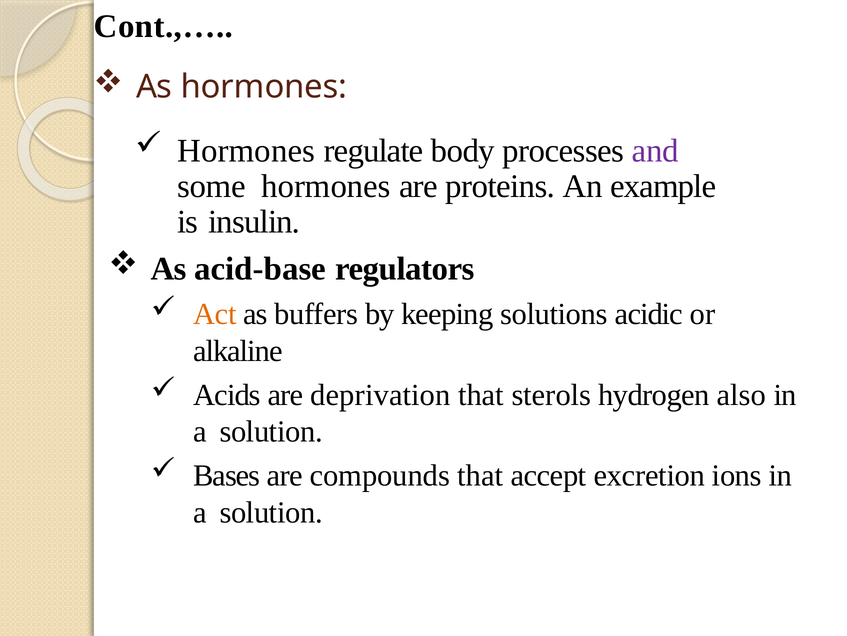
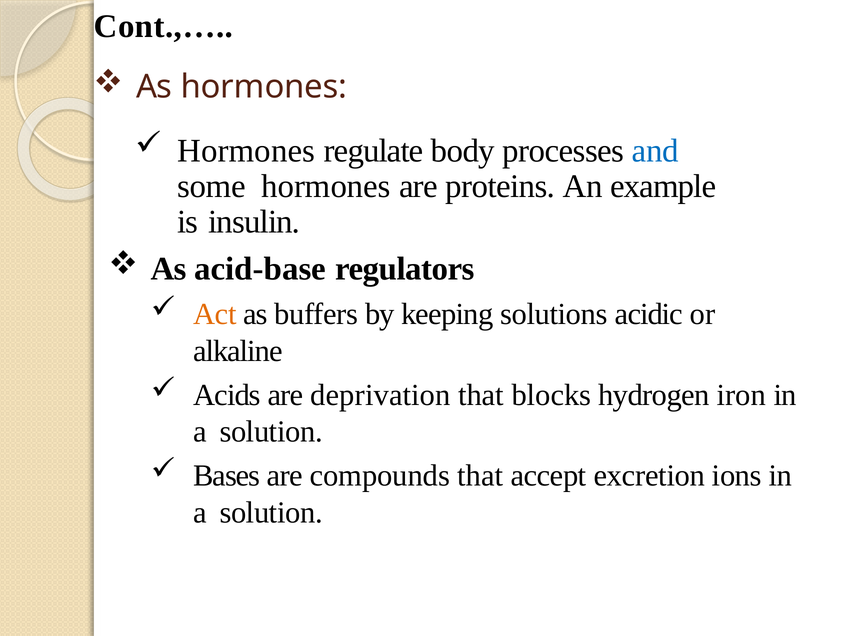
and colour: purple -> blue (655, 151)
sterols: sterols -> blocks (551, 395)
also: also -> iron (741, 395)
